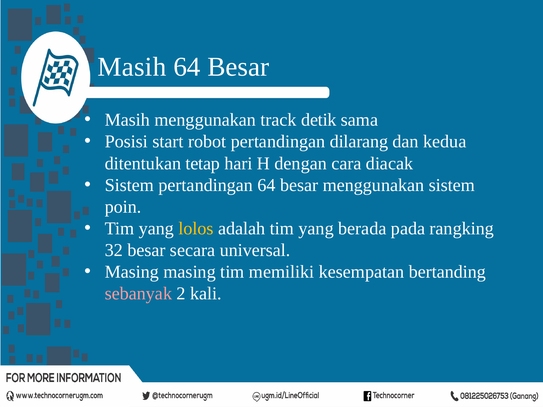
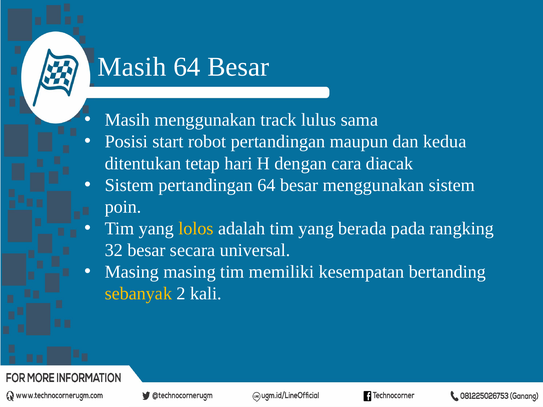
detik: detik -> lulus (319, 120)
dilarang: dilarang -> maupun (359, 142)
sebanyak colour: pink -> yellow (138, 294)
